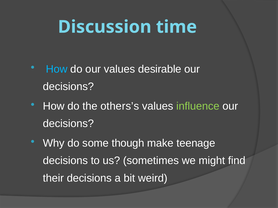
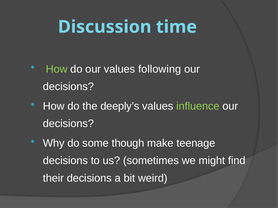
How colour: light blue -> light green (57, 69)
desirable: desirable -> following (160, 69)
others’s: others’s -> deeply’s (120, 106)
